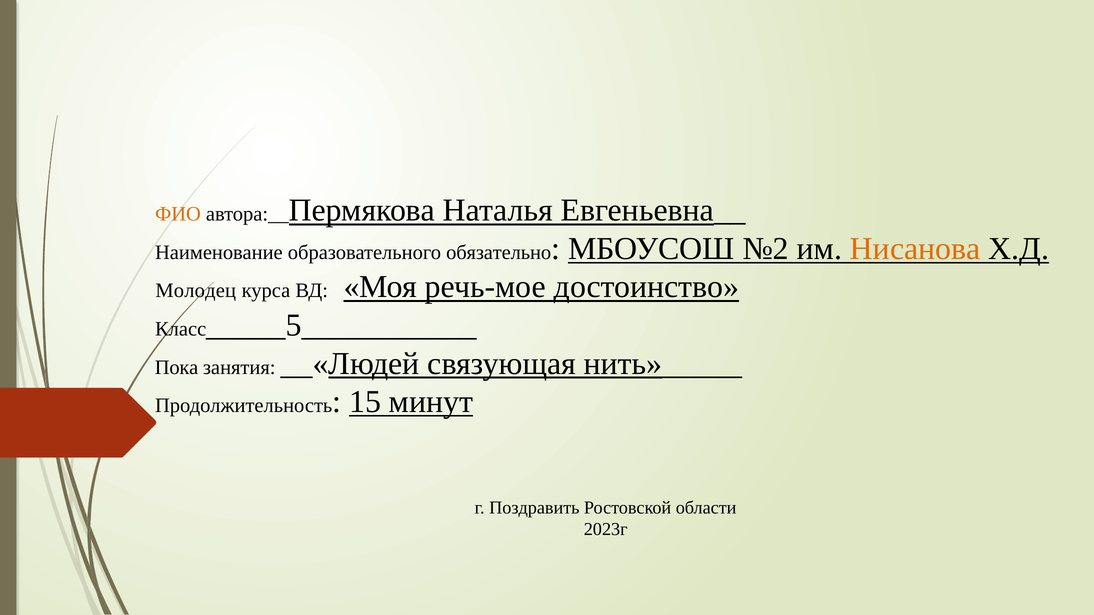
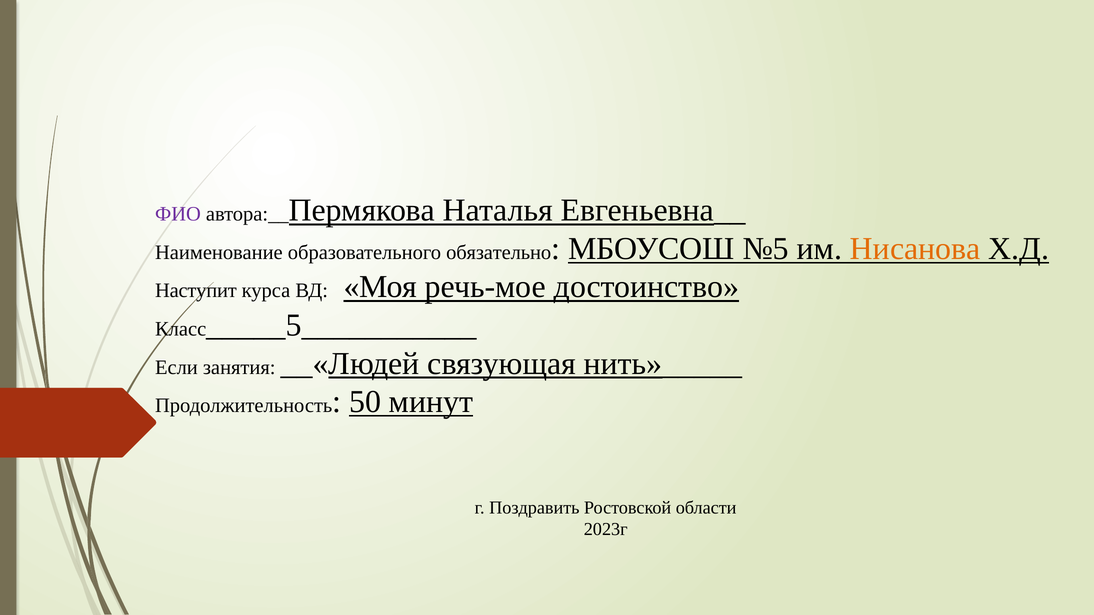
ФИО colour: orange -> purple (178, 214)
№2: №2 -> №5 (766, 249)
Молодец: Молодец -> Наступит (196, 291)
Пока: Пока -> Если (176, 368)
15: 15 -> 50 (365, 402)
